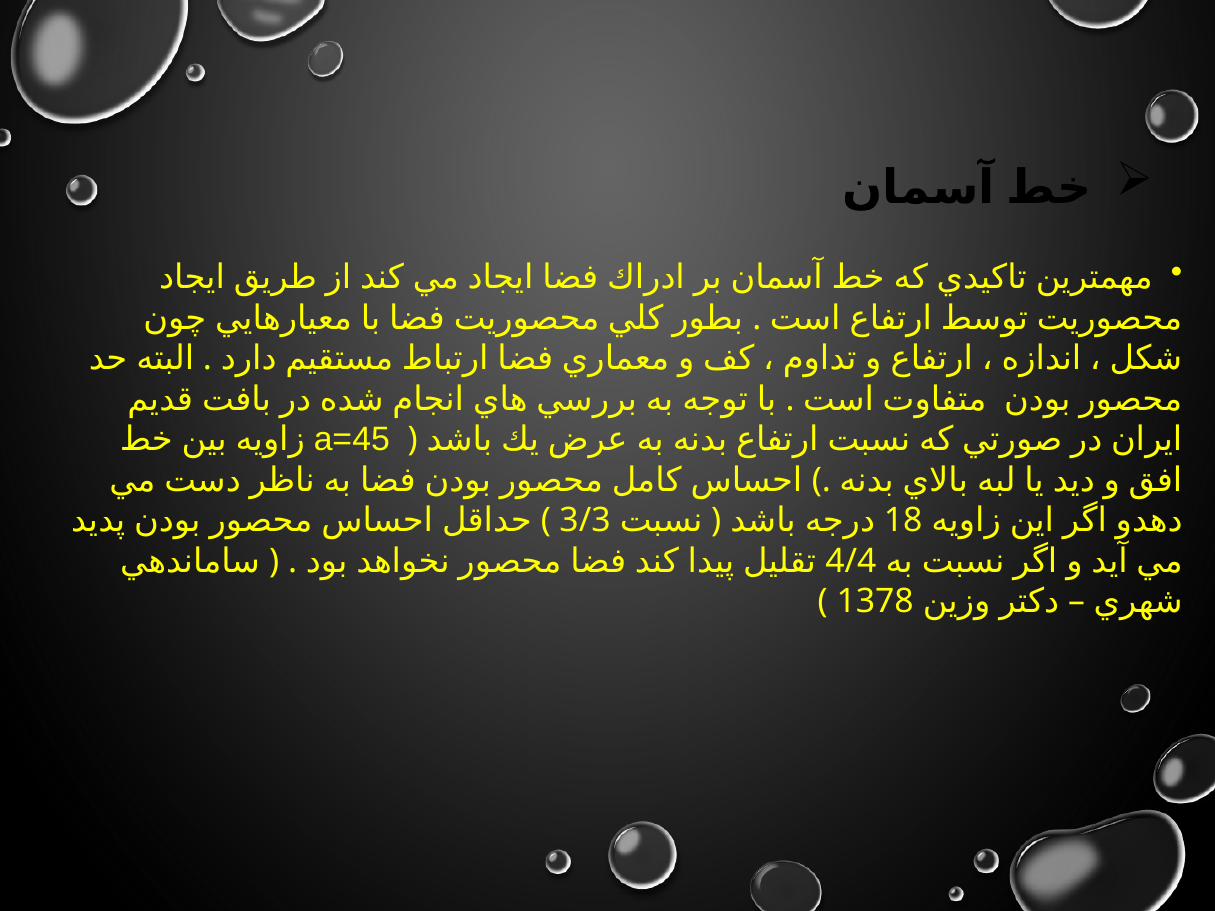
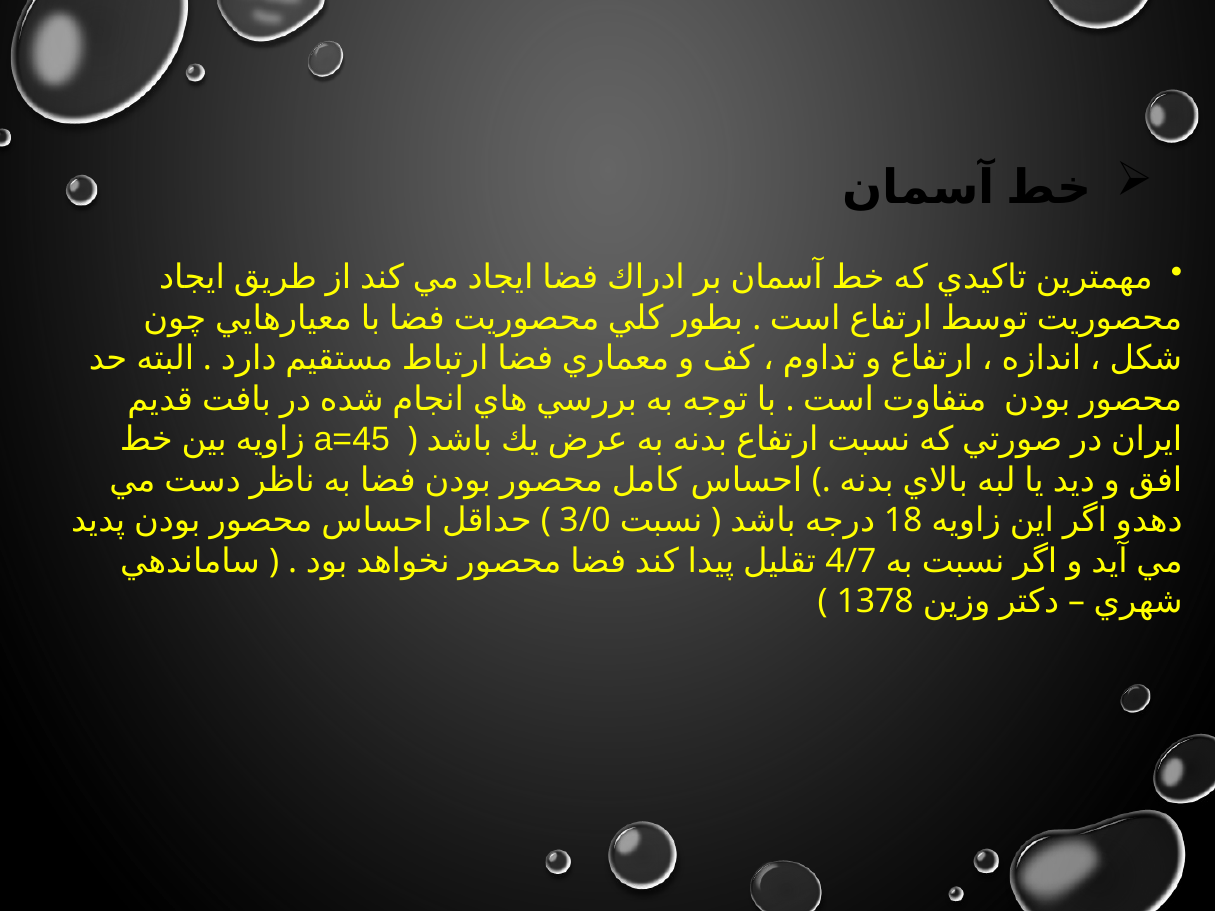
3/3: 3/3 -> 3/0 (585, 521)
4/4: 4/4 -> 4/7 (851, 561)
